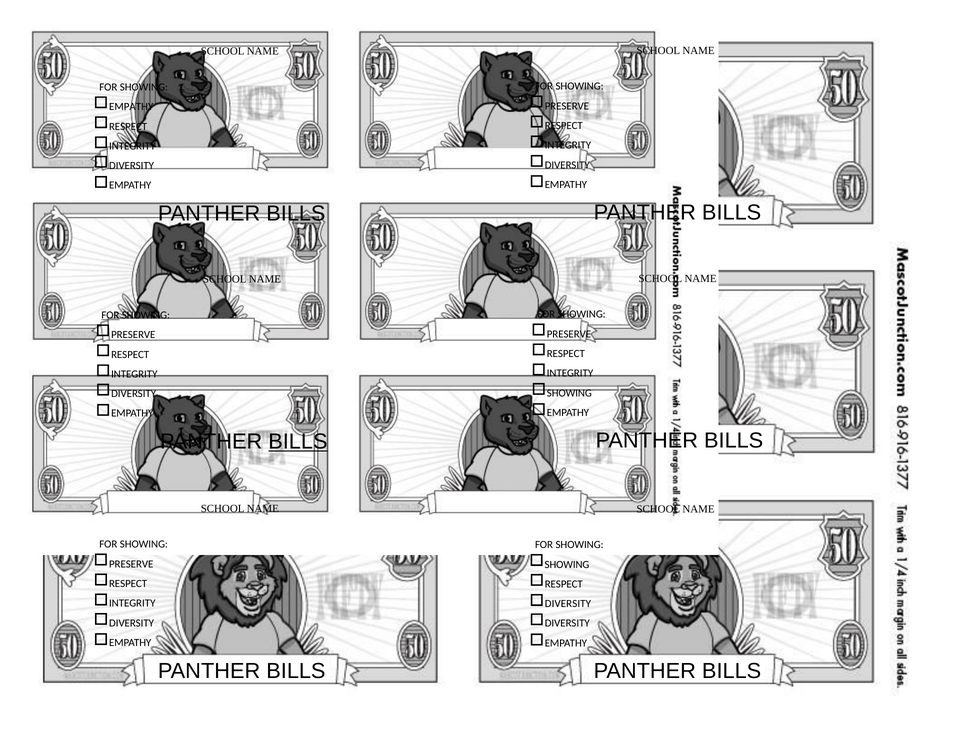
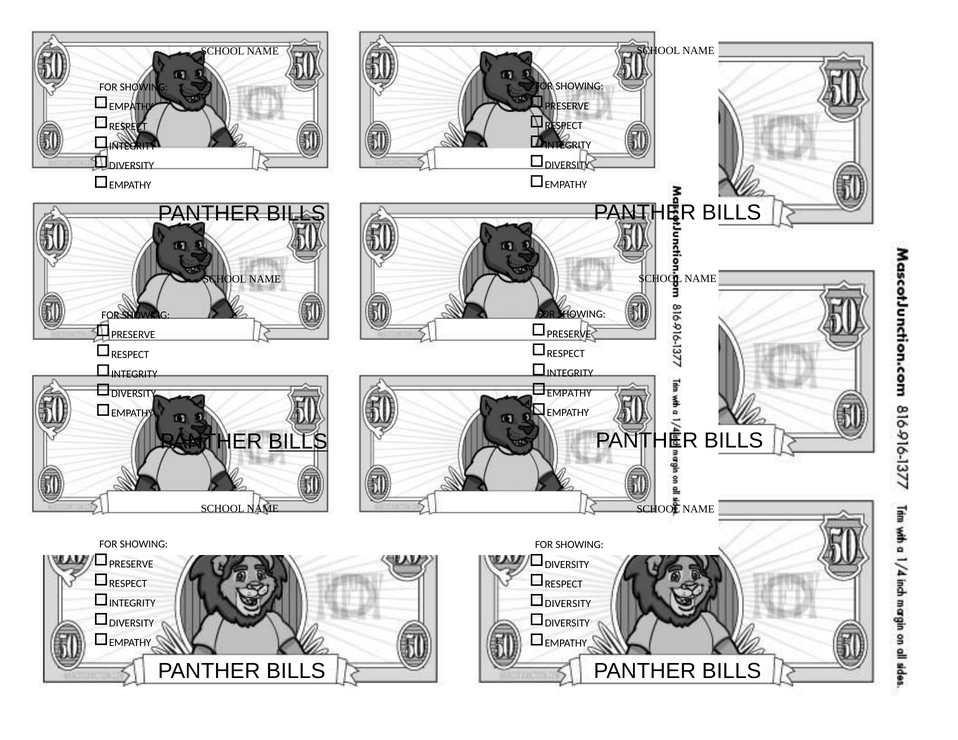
FOR underline: present -> none (110, 315)
SHOWING: SHOWING -> EMPATHY (569, 393)
SHOWING: SHOWING -> DIVERSITY (567, 565)
